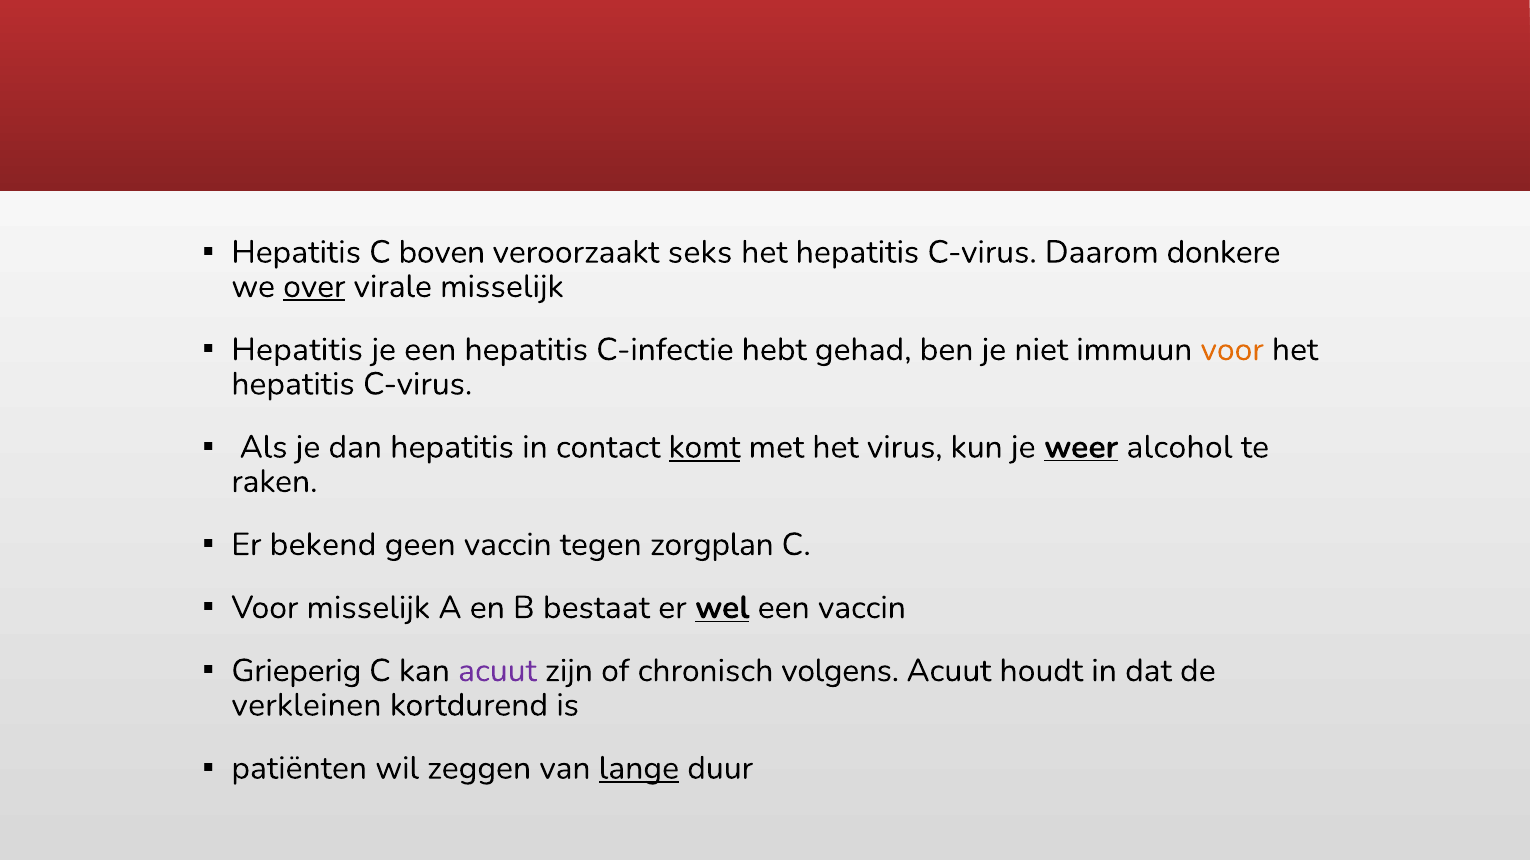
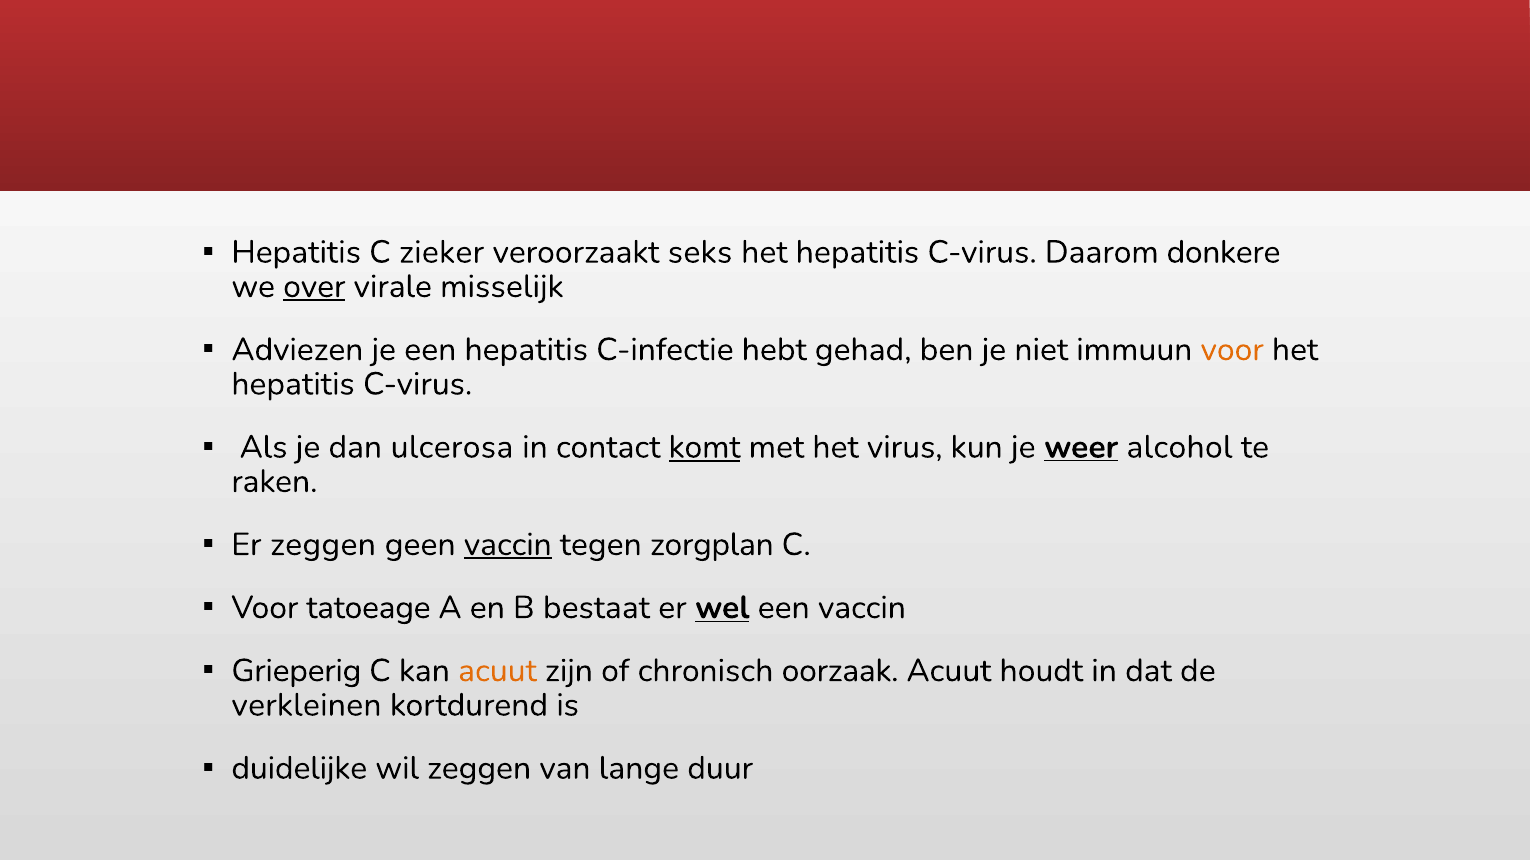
boven: boven -> zieker (442, 252)
Hepatitis: Hepatitis -> Adviezen (297, 350)
dan hepatitis: hepatitis -> ulcerosa (452, 447)
Er bekend: bekend -> zeggen (323, 545)
vaccin underline: none -> present (508, 545)
Voor misselijk: misselijk -> tatoeage (368, 608)
acuut colour: purple -> orange (497, 671)
volgens: volgens -> oorzaak (840, 671)
patiënten: patiënten -> duidelijke (299, 769)
lange underline: present -> none (639, 769)
